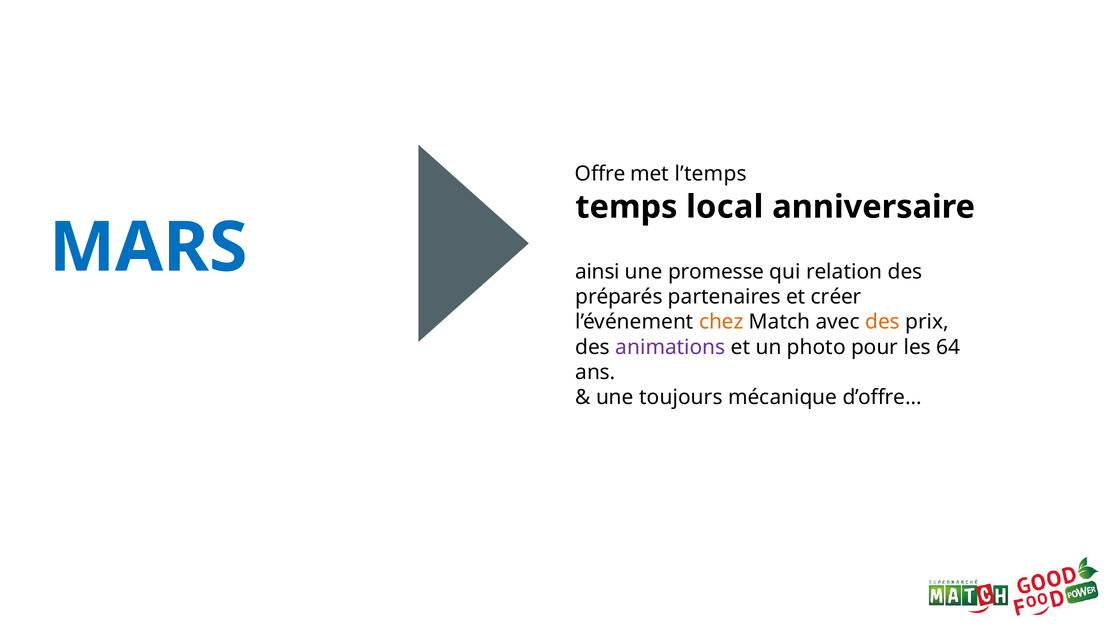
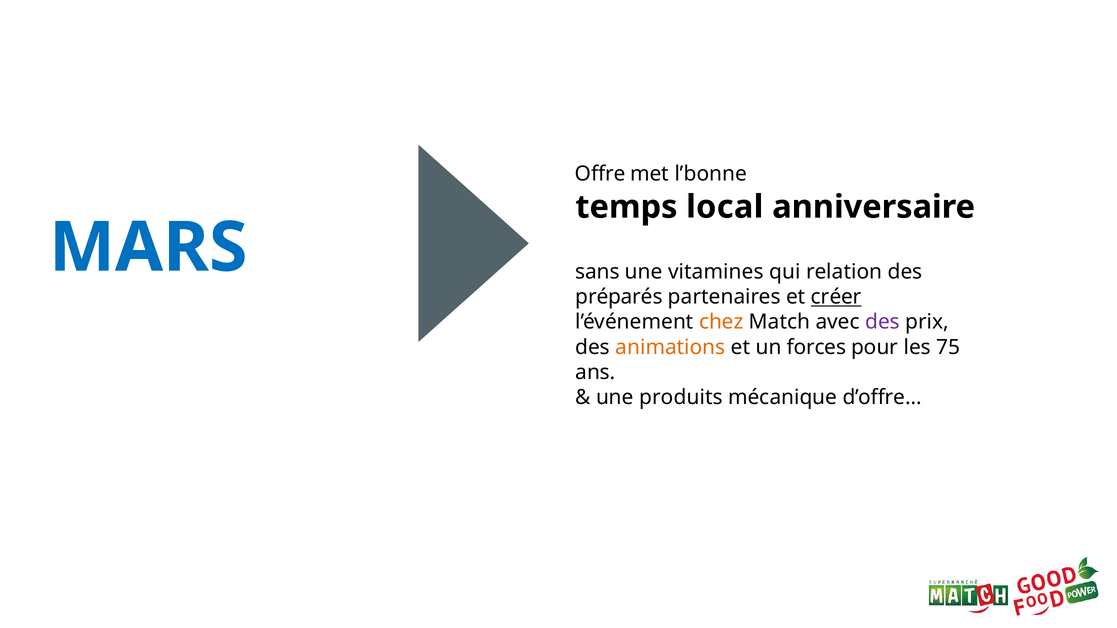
l’temps: l’temps -> l’bonne (711, 174)
ainsi: ainsi -> sans (598, 272)
promesse: promesse -> vitamines (716, 272)
créer underline: none -> present (836, 297)
des colour: orange -> purple (883, 322)
animations colour: purple -> orange (670, 347)
photo: photo -> forces (816, 347)
64: 64 -> 75 (948, 347)
toujours: toujours -> produits (681, 398)
